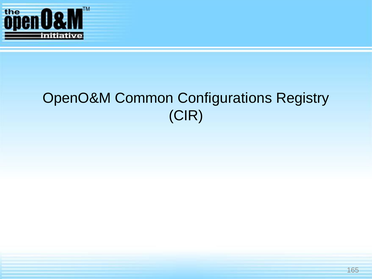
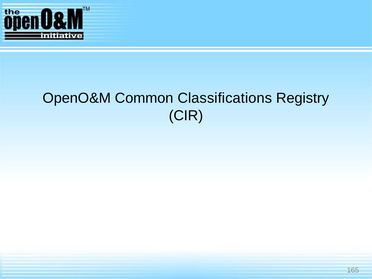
Configurations: Configurations -> Classifications (225, 98)
